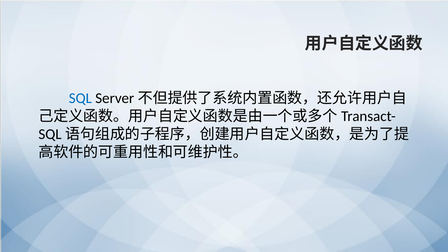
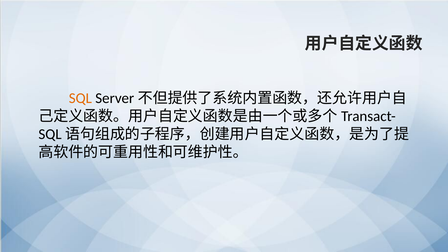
SQL colour: blue -> orange (80, 98)
